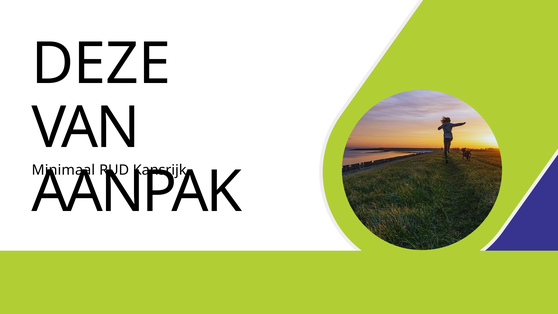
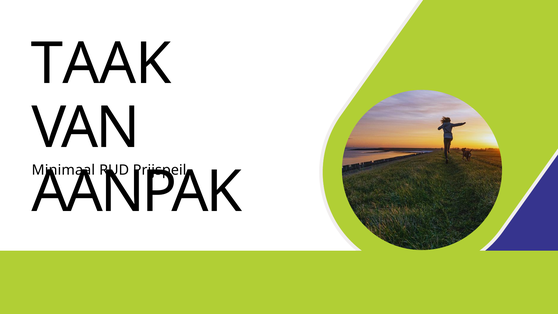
DEZE: DEZE -> TAAK (101, 64)
Kansrijk: Kansrijk -> Prijspeil (160, 170)
